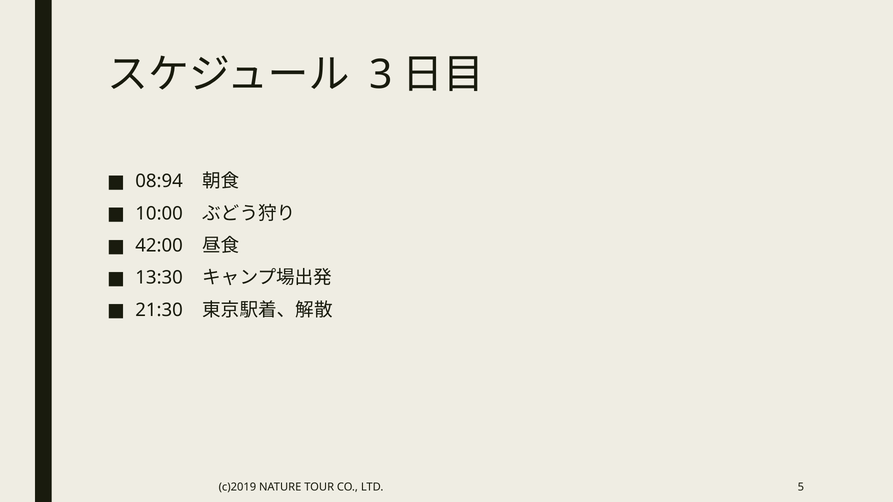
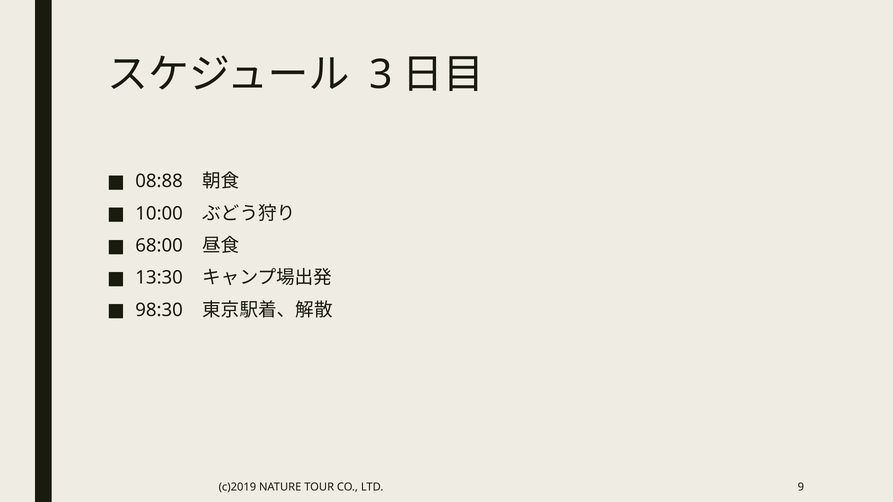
08:94: 08:94 -> 08:88 (159, 181)
42:00: 42:00 -> 68:00 (159, 246)
21:30: 21:30 -> 98:30 (159, 310)
5: 5 -> 9 (801, 487)
